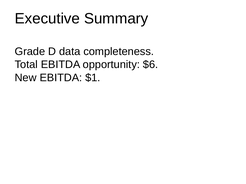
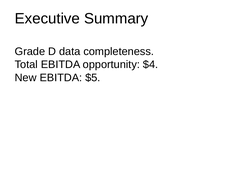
$6: $6 -> $4 (151, 65)
$1: $1 -> $5 (93, 78)
